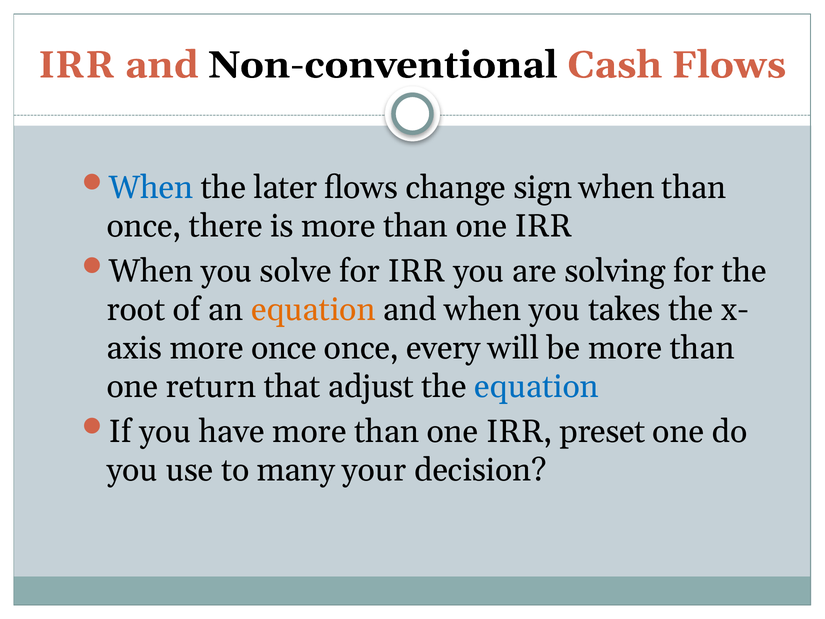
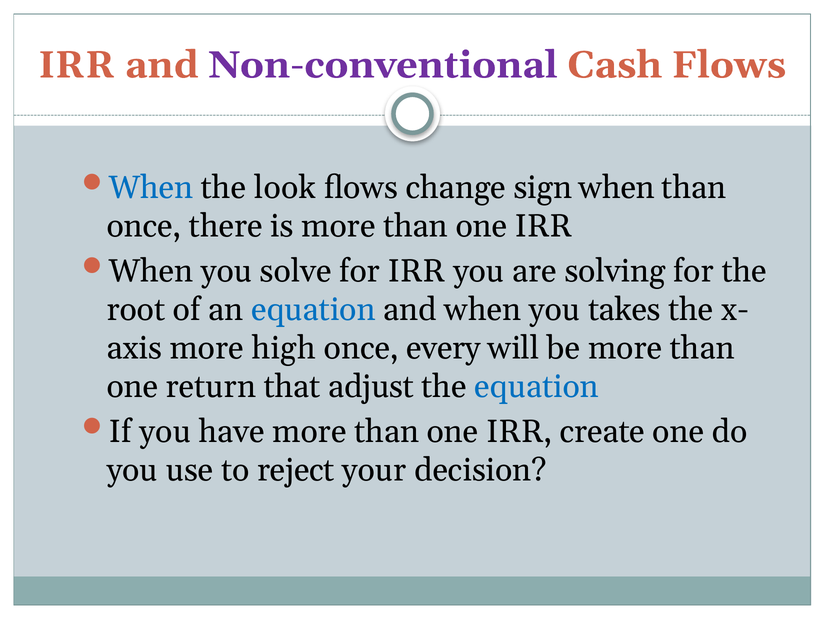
Non-conventional colour: black -> purple (383, 65)
later: later -> look (285, 187)
equation colour: orange -> blue (313, 309)
more once: once -> high (284, 348)
preset: preset -> create (602, 431)
many: many -> reject (296, 470)
